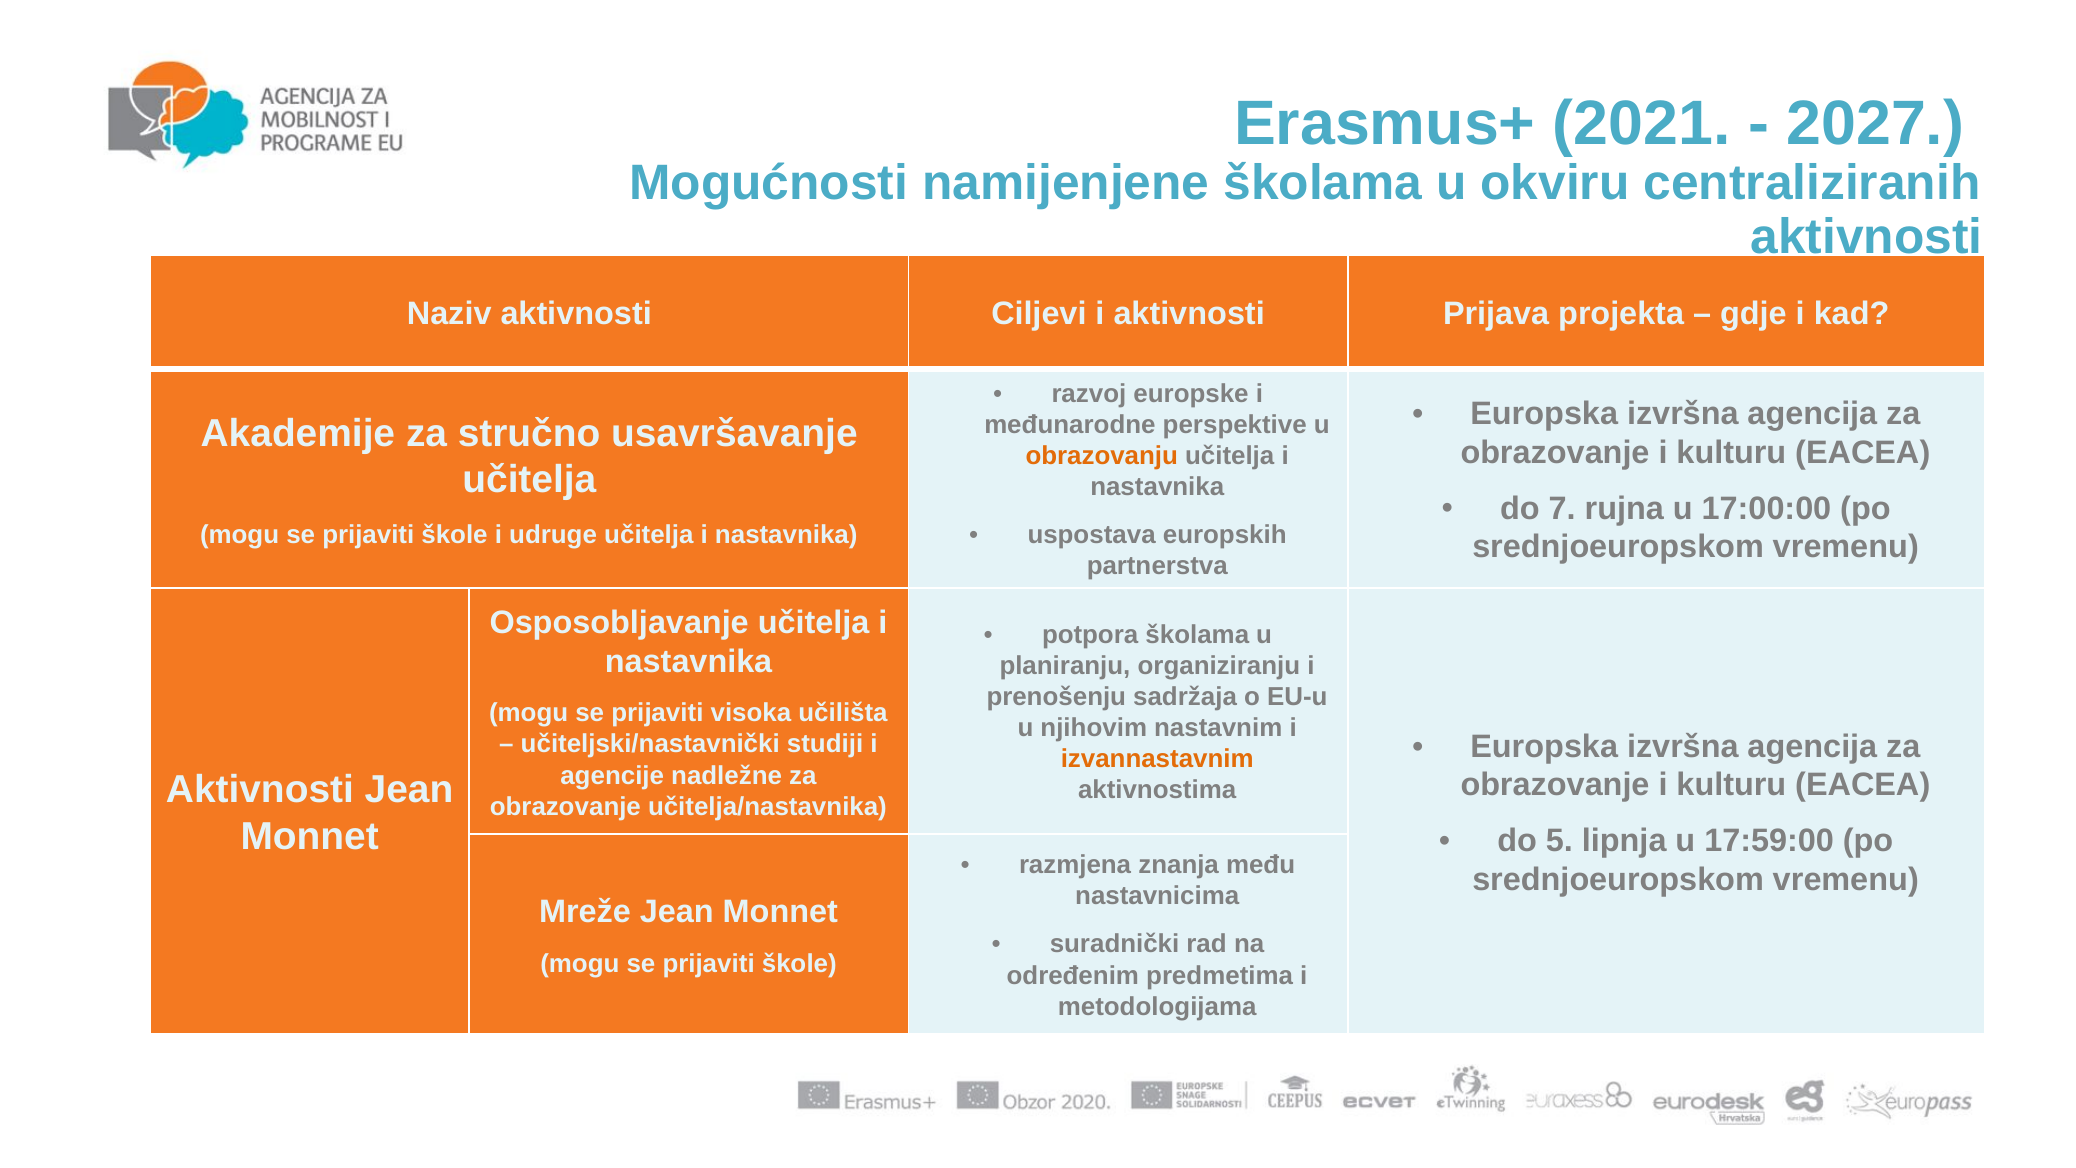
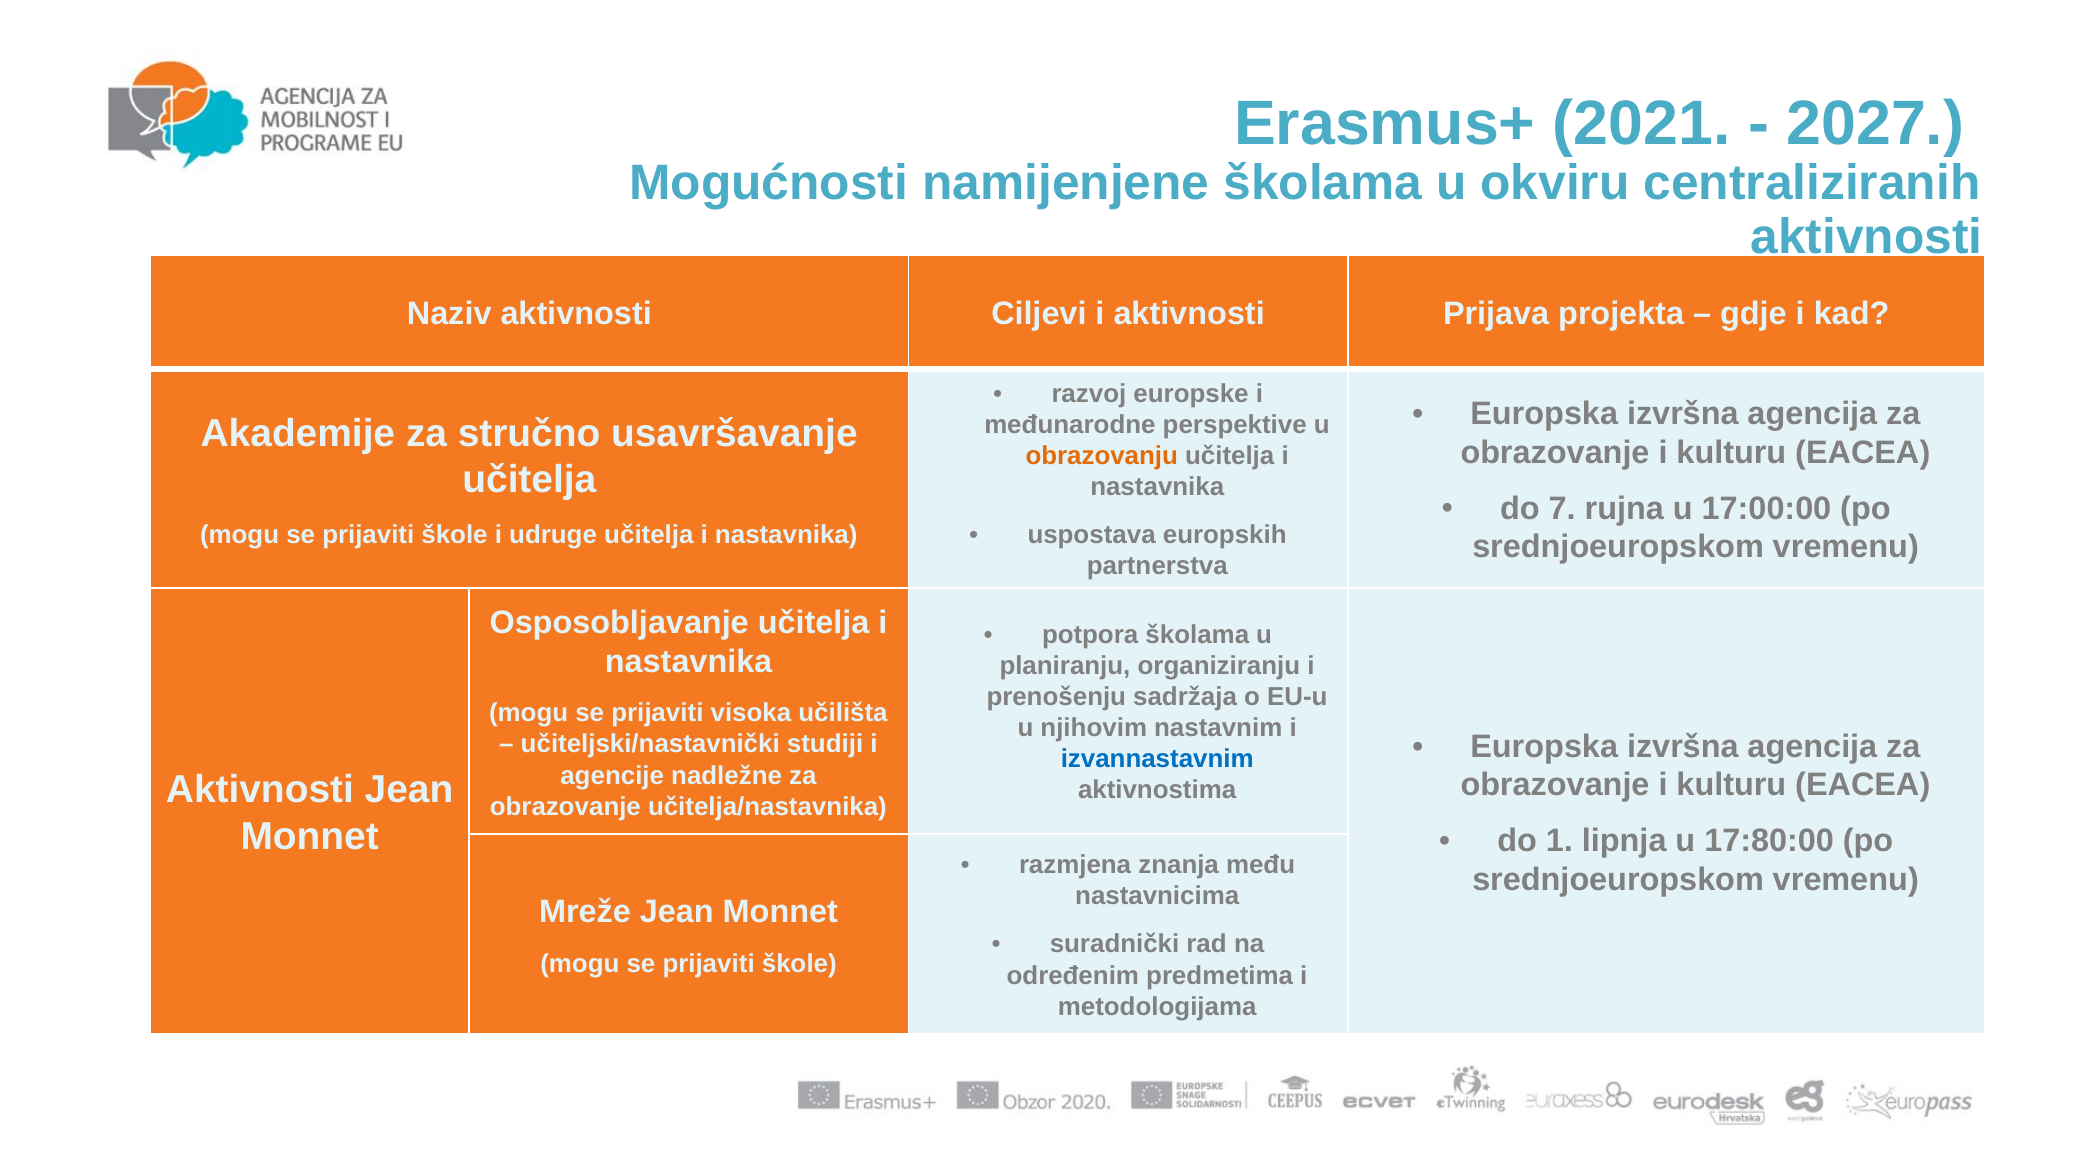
izvannastavnim colour: orange -> blue (1157, 759)
5: 5 -> 1 (1559, 841)
17:59:00: 17:59:00 -> 17:80:00 (1769, 841)
